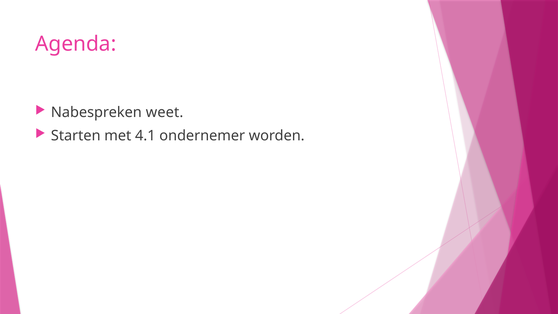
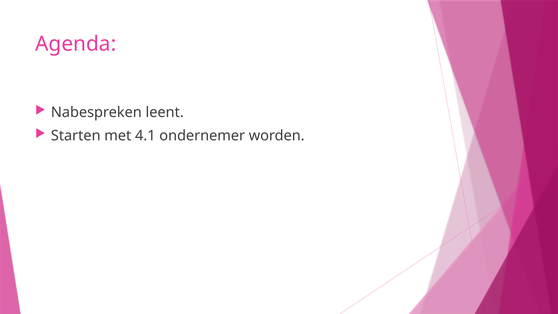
weet: weet -> leent (165, 112)
